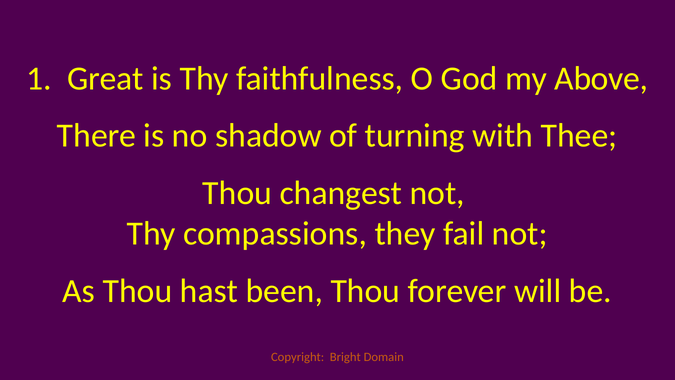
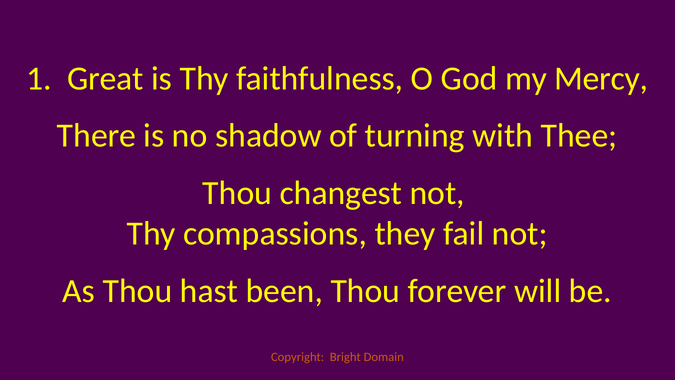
Above: Above -> Mercy (601, 78)
